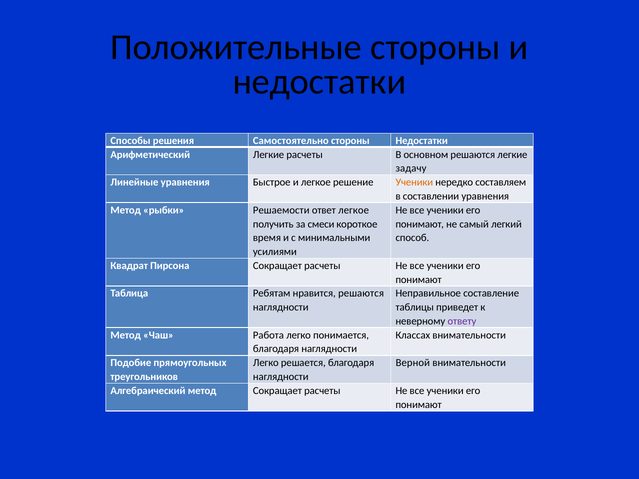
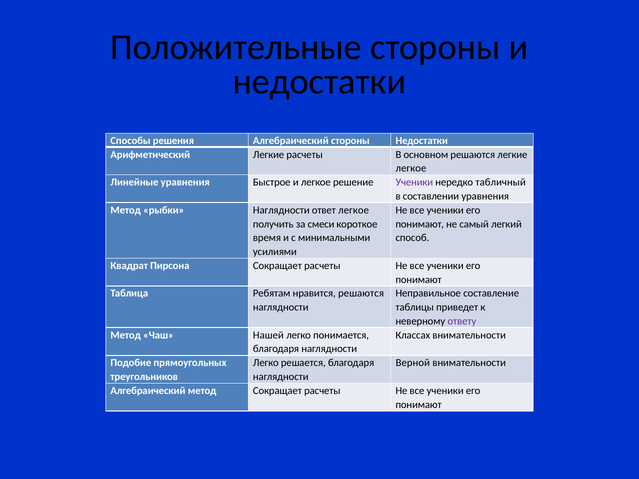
решения Самостоятельно: Самостоятельно -> Алгебраический (291, 141)
задачу: задачу -> легкое (411, 169)
Ученики colour: orange -> purple (414, 182)
составляем: составляем -> табличный (501, 182)
рыбки Решаемости: Решаемости -> Наглядности (281, 210)
Работа: Работа -> Нашей (268, 335)
